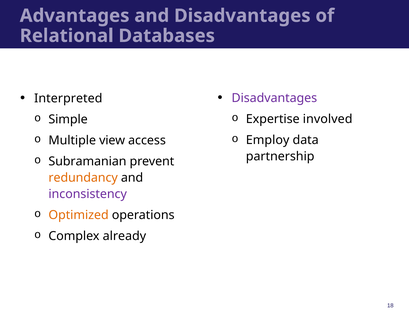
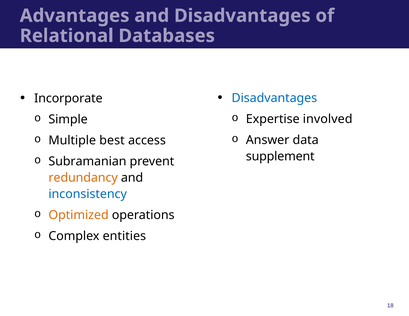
Disadvantages colour: purple -> blue (274, 98)
Interpreted: Interpreted -> Incorporate (68, 98)
Employ: Employ -> Answer (268, 140)
view: view -> best (112, 140)
partnership: partnership -> supplement (280, 156)
inconsistency colour: purple -> blue (88, 194)
already: already -> entities (124, 236)
